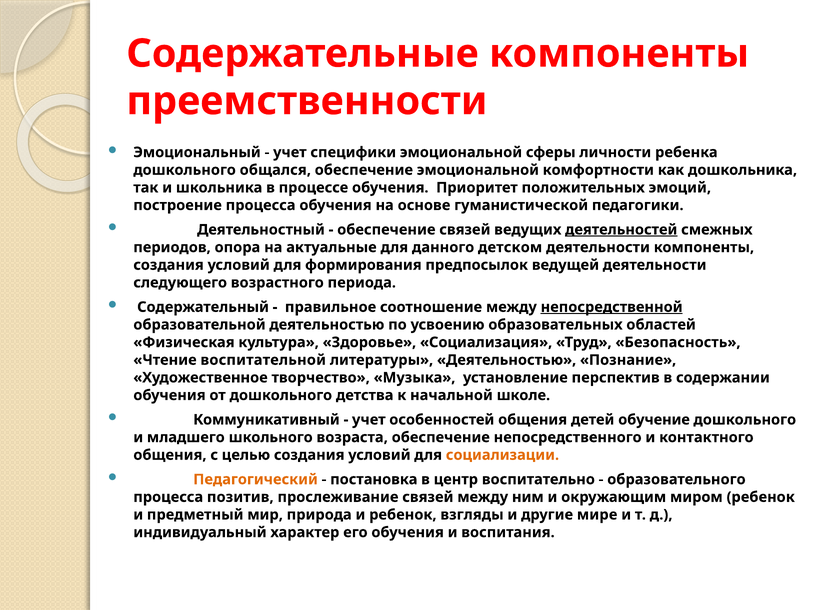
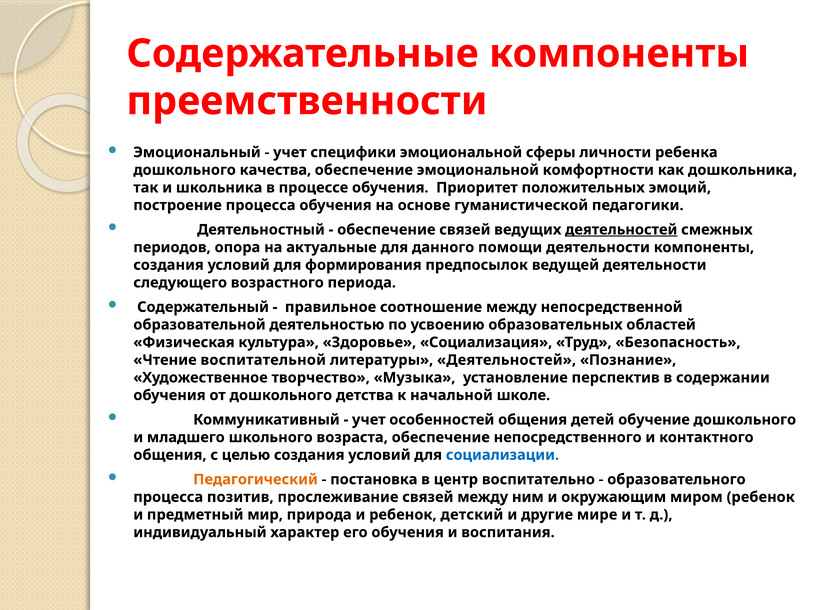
общался: общался -> качества (275, 170)
детском: детском -> помощи (510, 247)
непосредственной underline: present -> none (612, 307)
литературы Деятельностью: Деятельностью -> Деятельностей (507, 360)
социализации colour: orange -> blue (502, 455)
взгляды: взгляды -> детский (472, 514)
